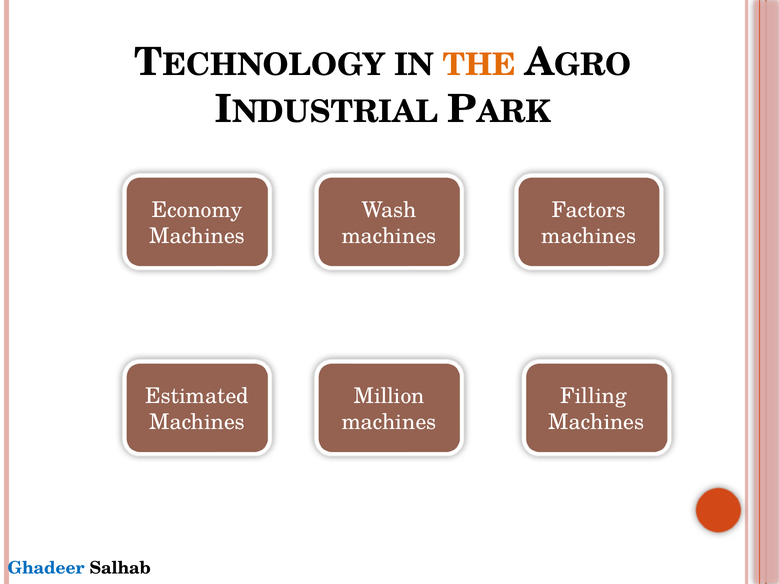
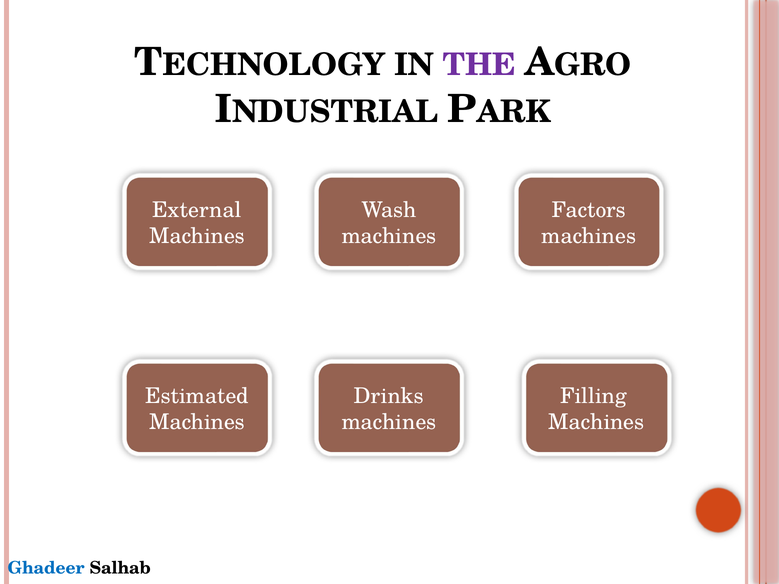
THE colour: orange -> purple (479, 65)
Economy: Economy -> External (197, 210)
Million: Million -> Drinks (389, 396)
